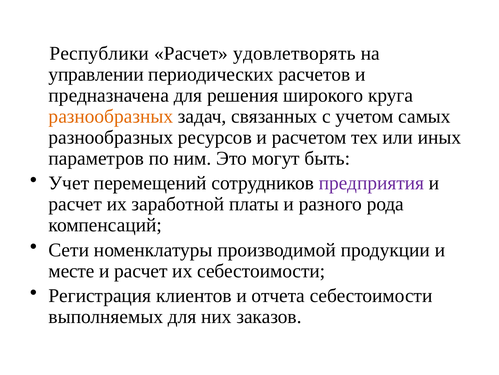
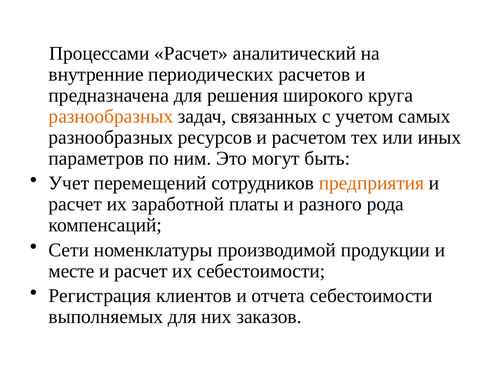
Республики: Республики -> Процессами (99, 53)
удовлетворять: удовлетворять -> аналитический (294, 53)
управлении: управлении -> внутренние (96, 74)
предприятия colour: purple -> orange (371, 183)
